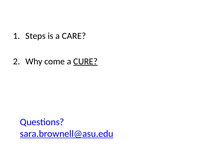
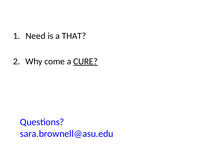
Steps: Steps -> Need (36, 36)
CARE: CARE -> THAT (74, 36)
sara.brownell@asu.edu underline: present -> none (67, 134)
